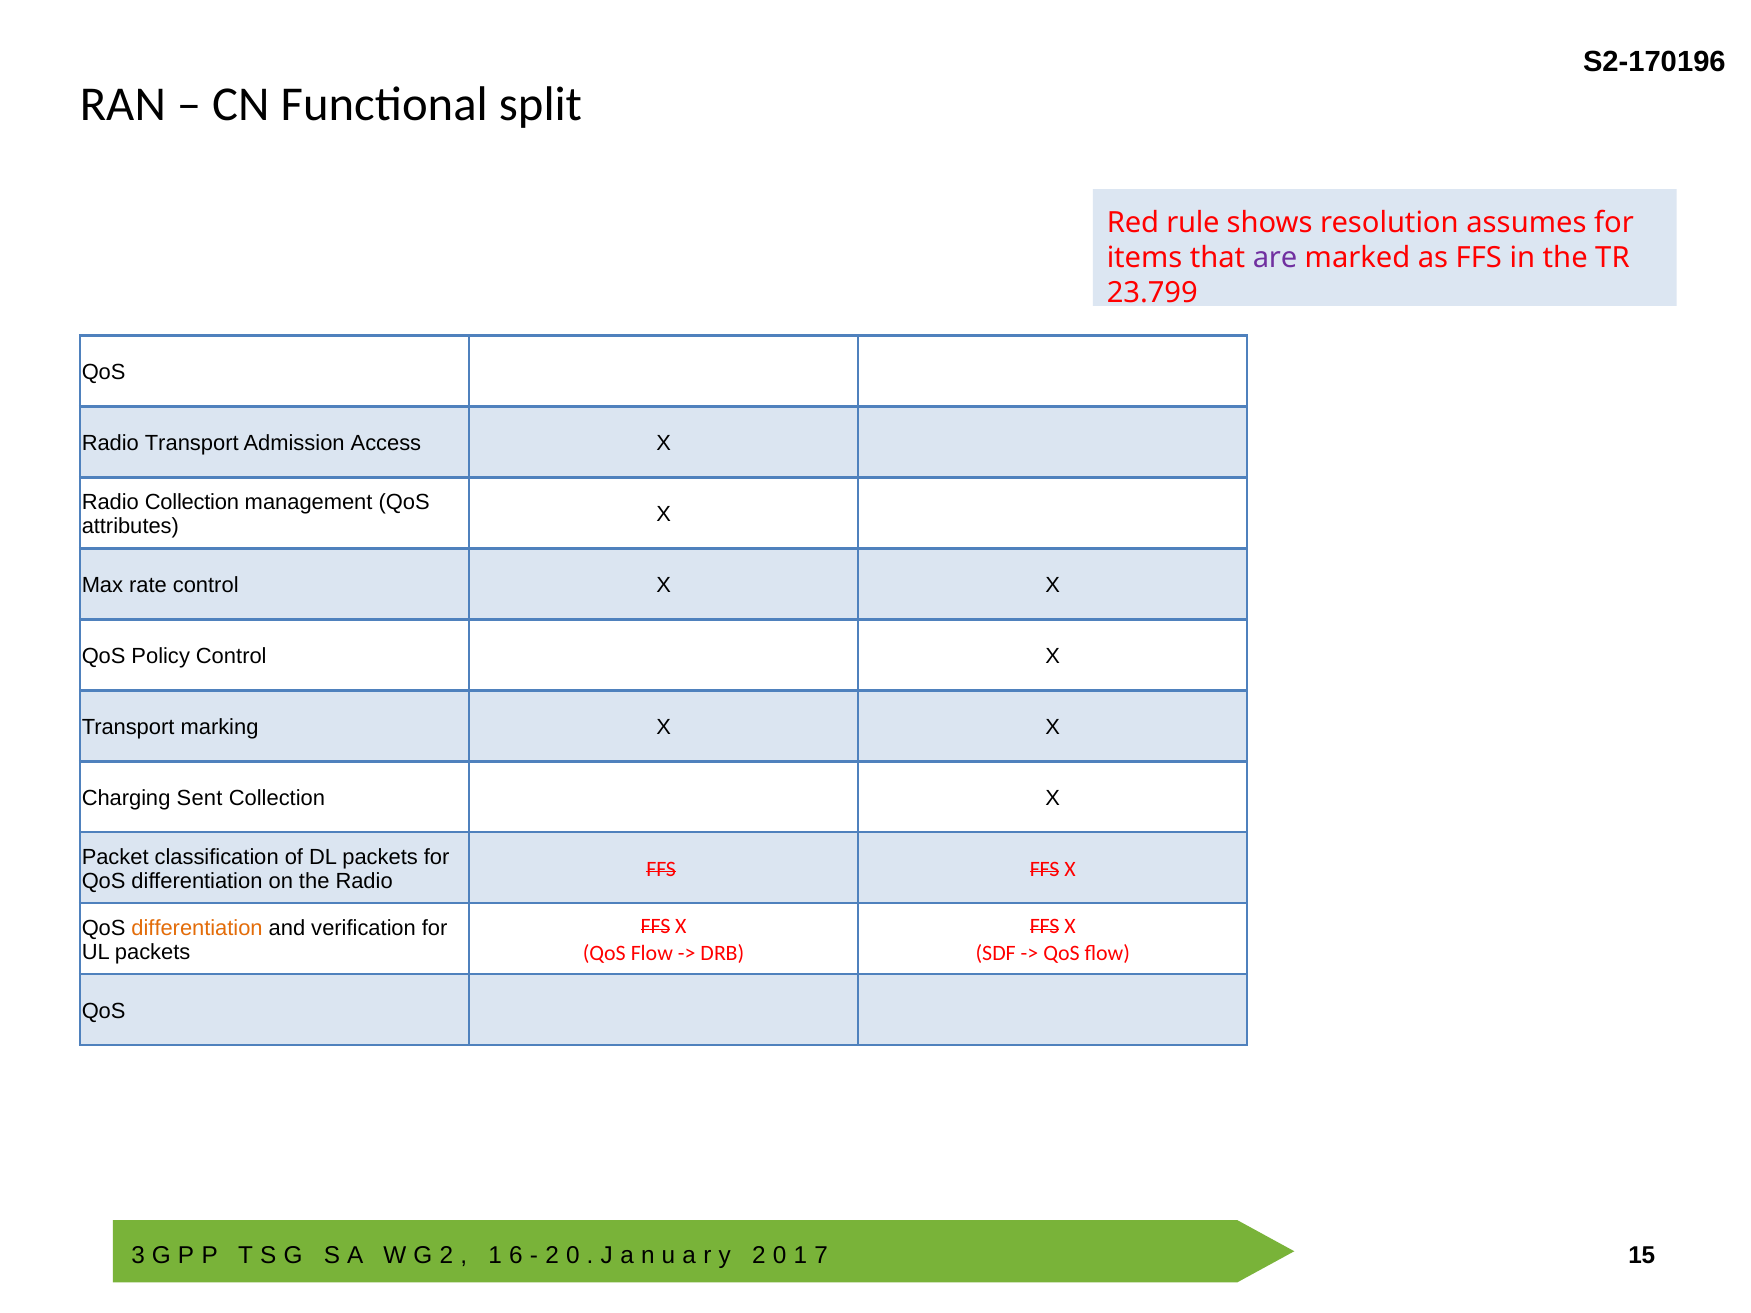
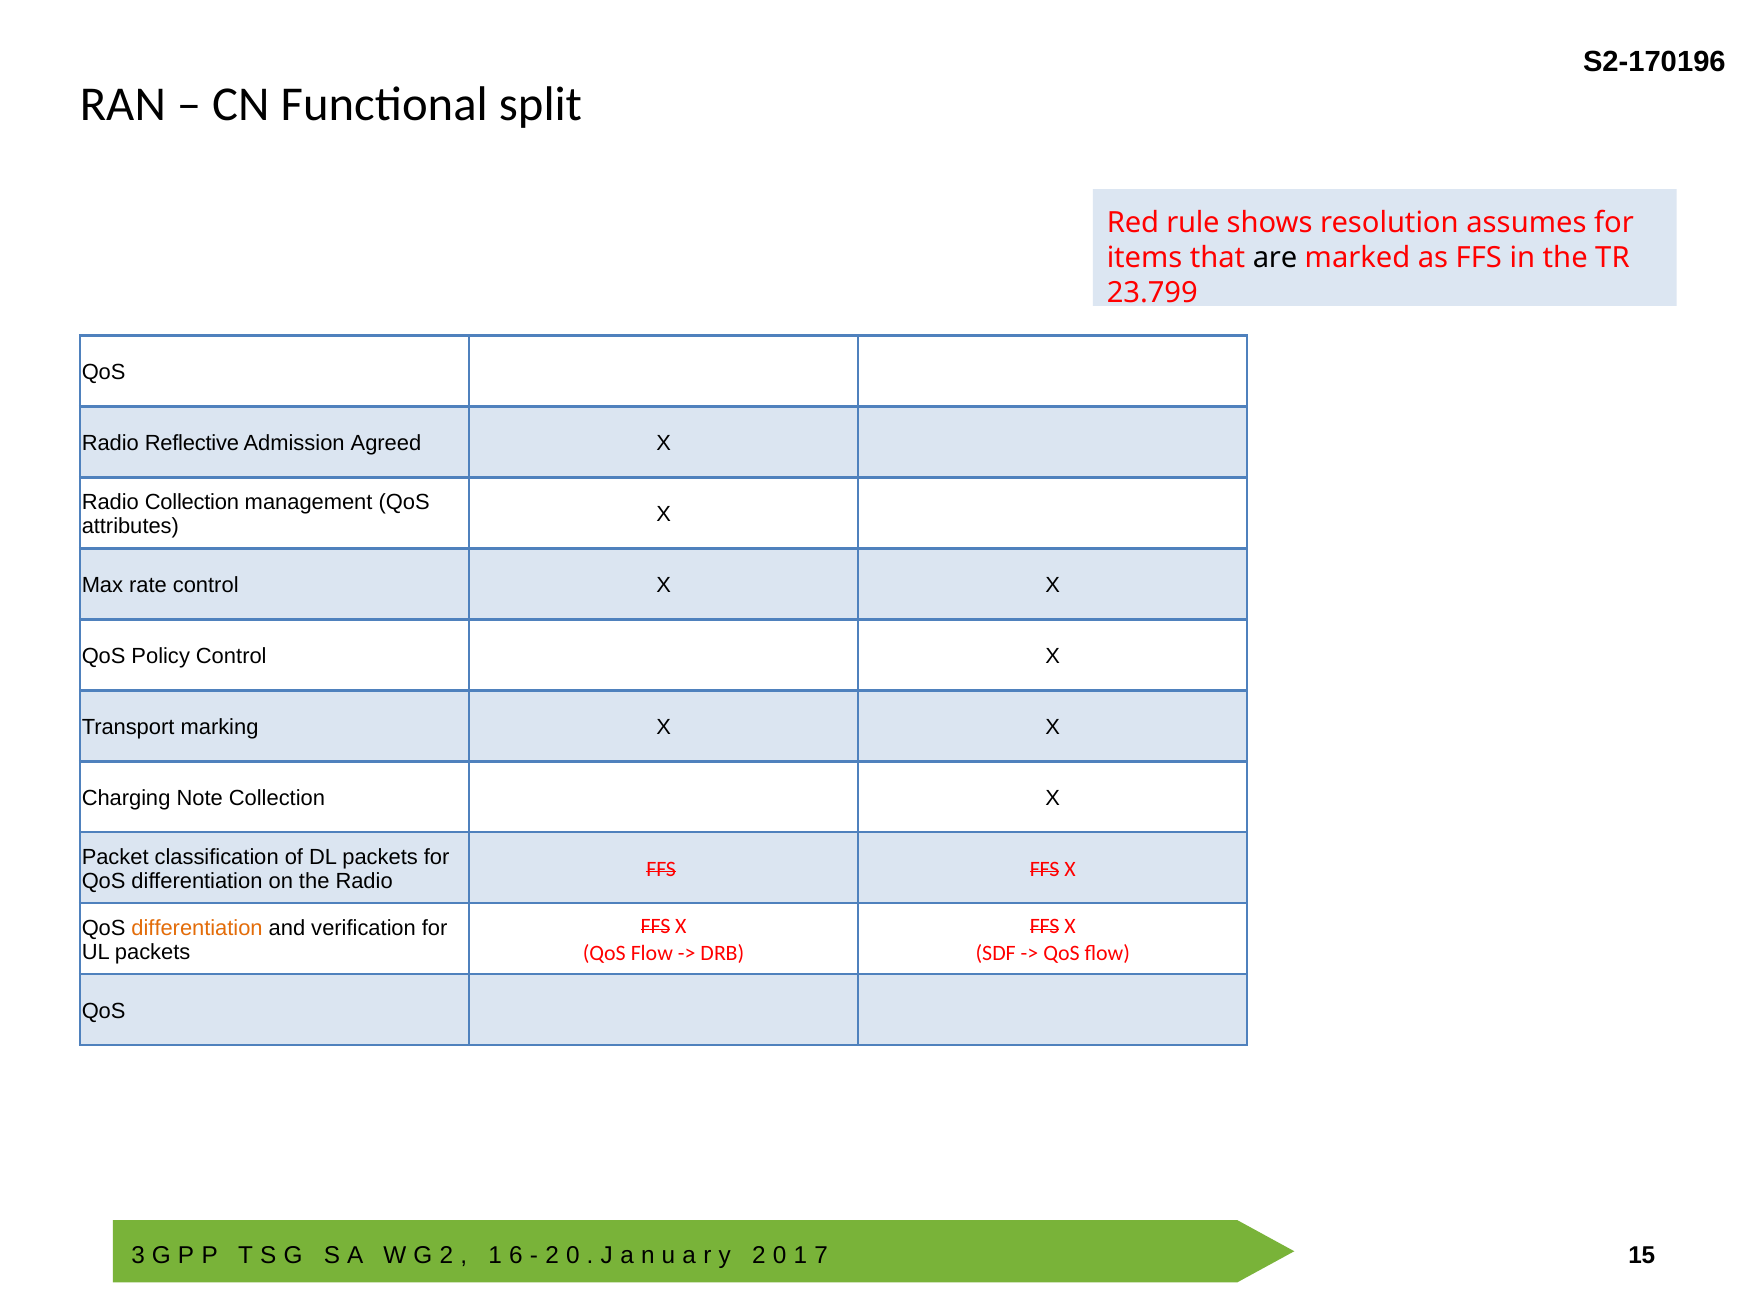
are colour: purple -> black (1275, 258)
Radio Transport: Transport -> Reflective (192, 443)
Access: Access -> Agreed (386, 443)
Sent: Sent -> Note (200, 798)
